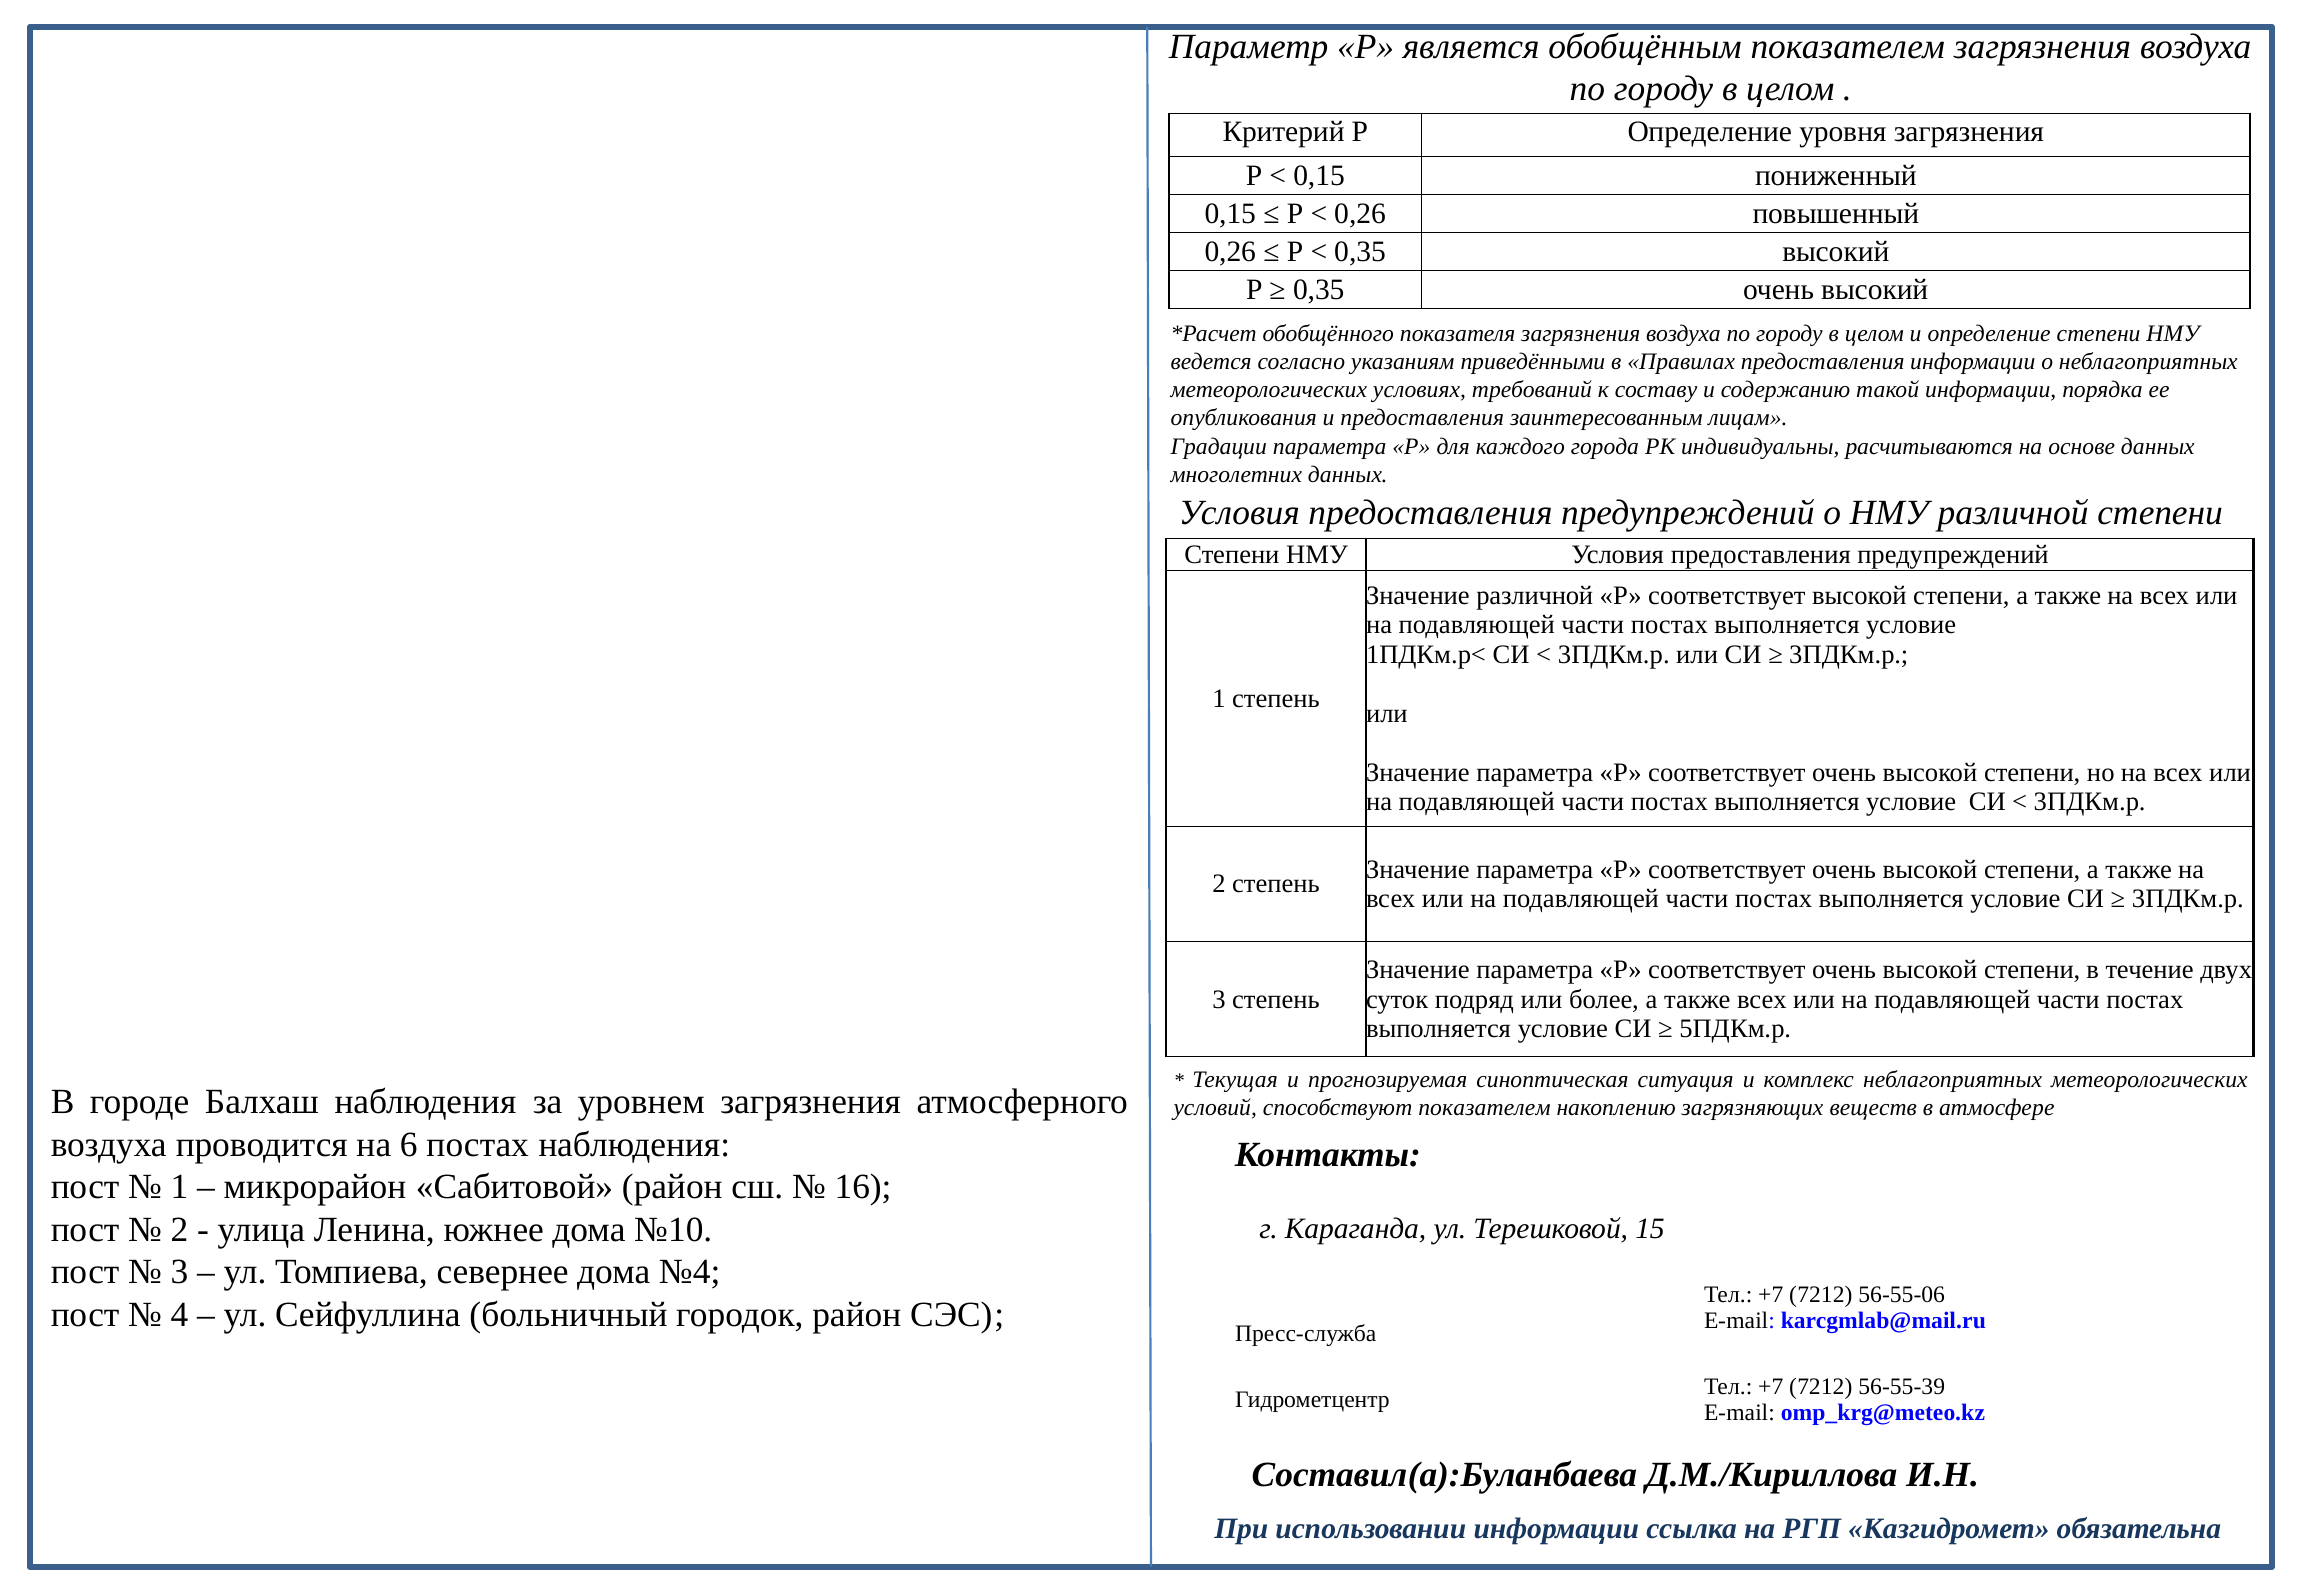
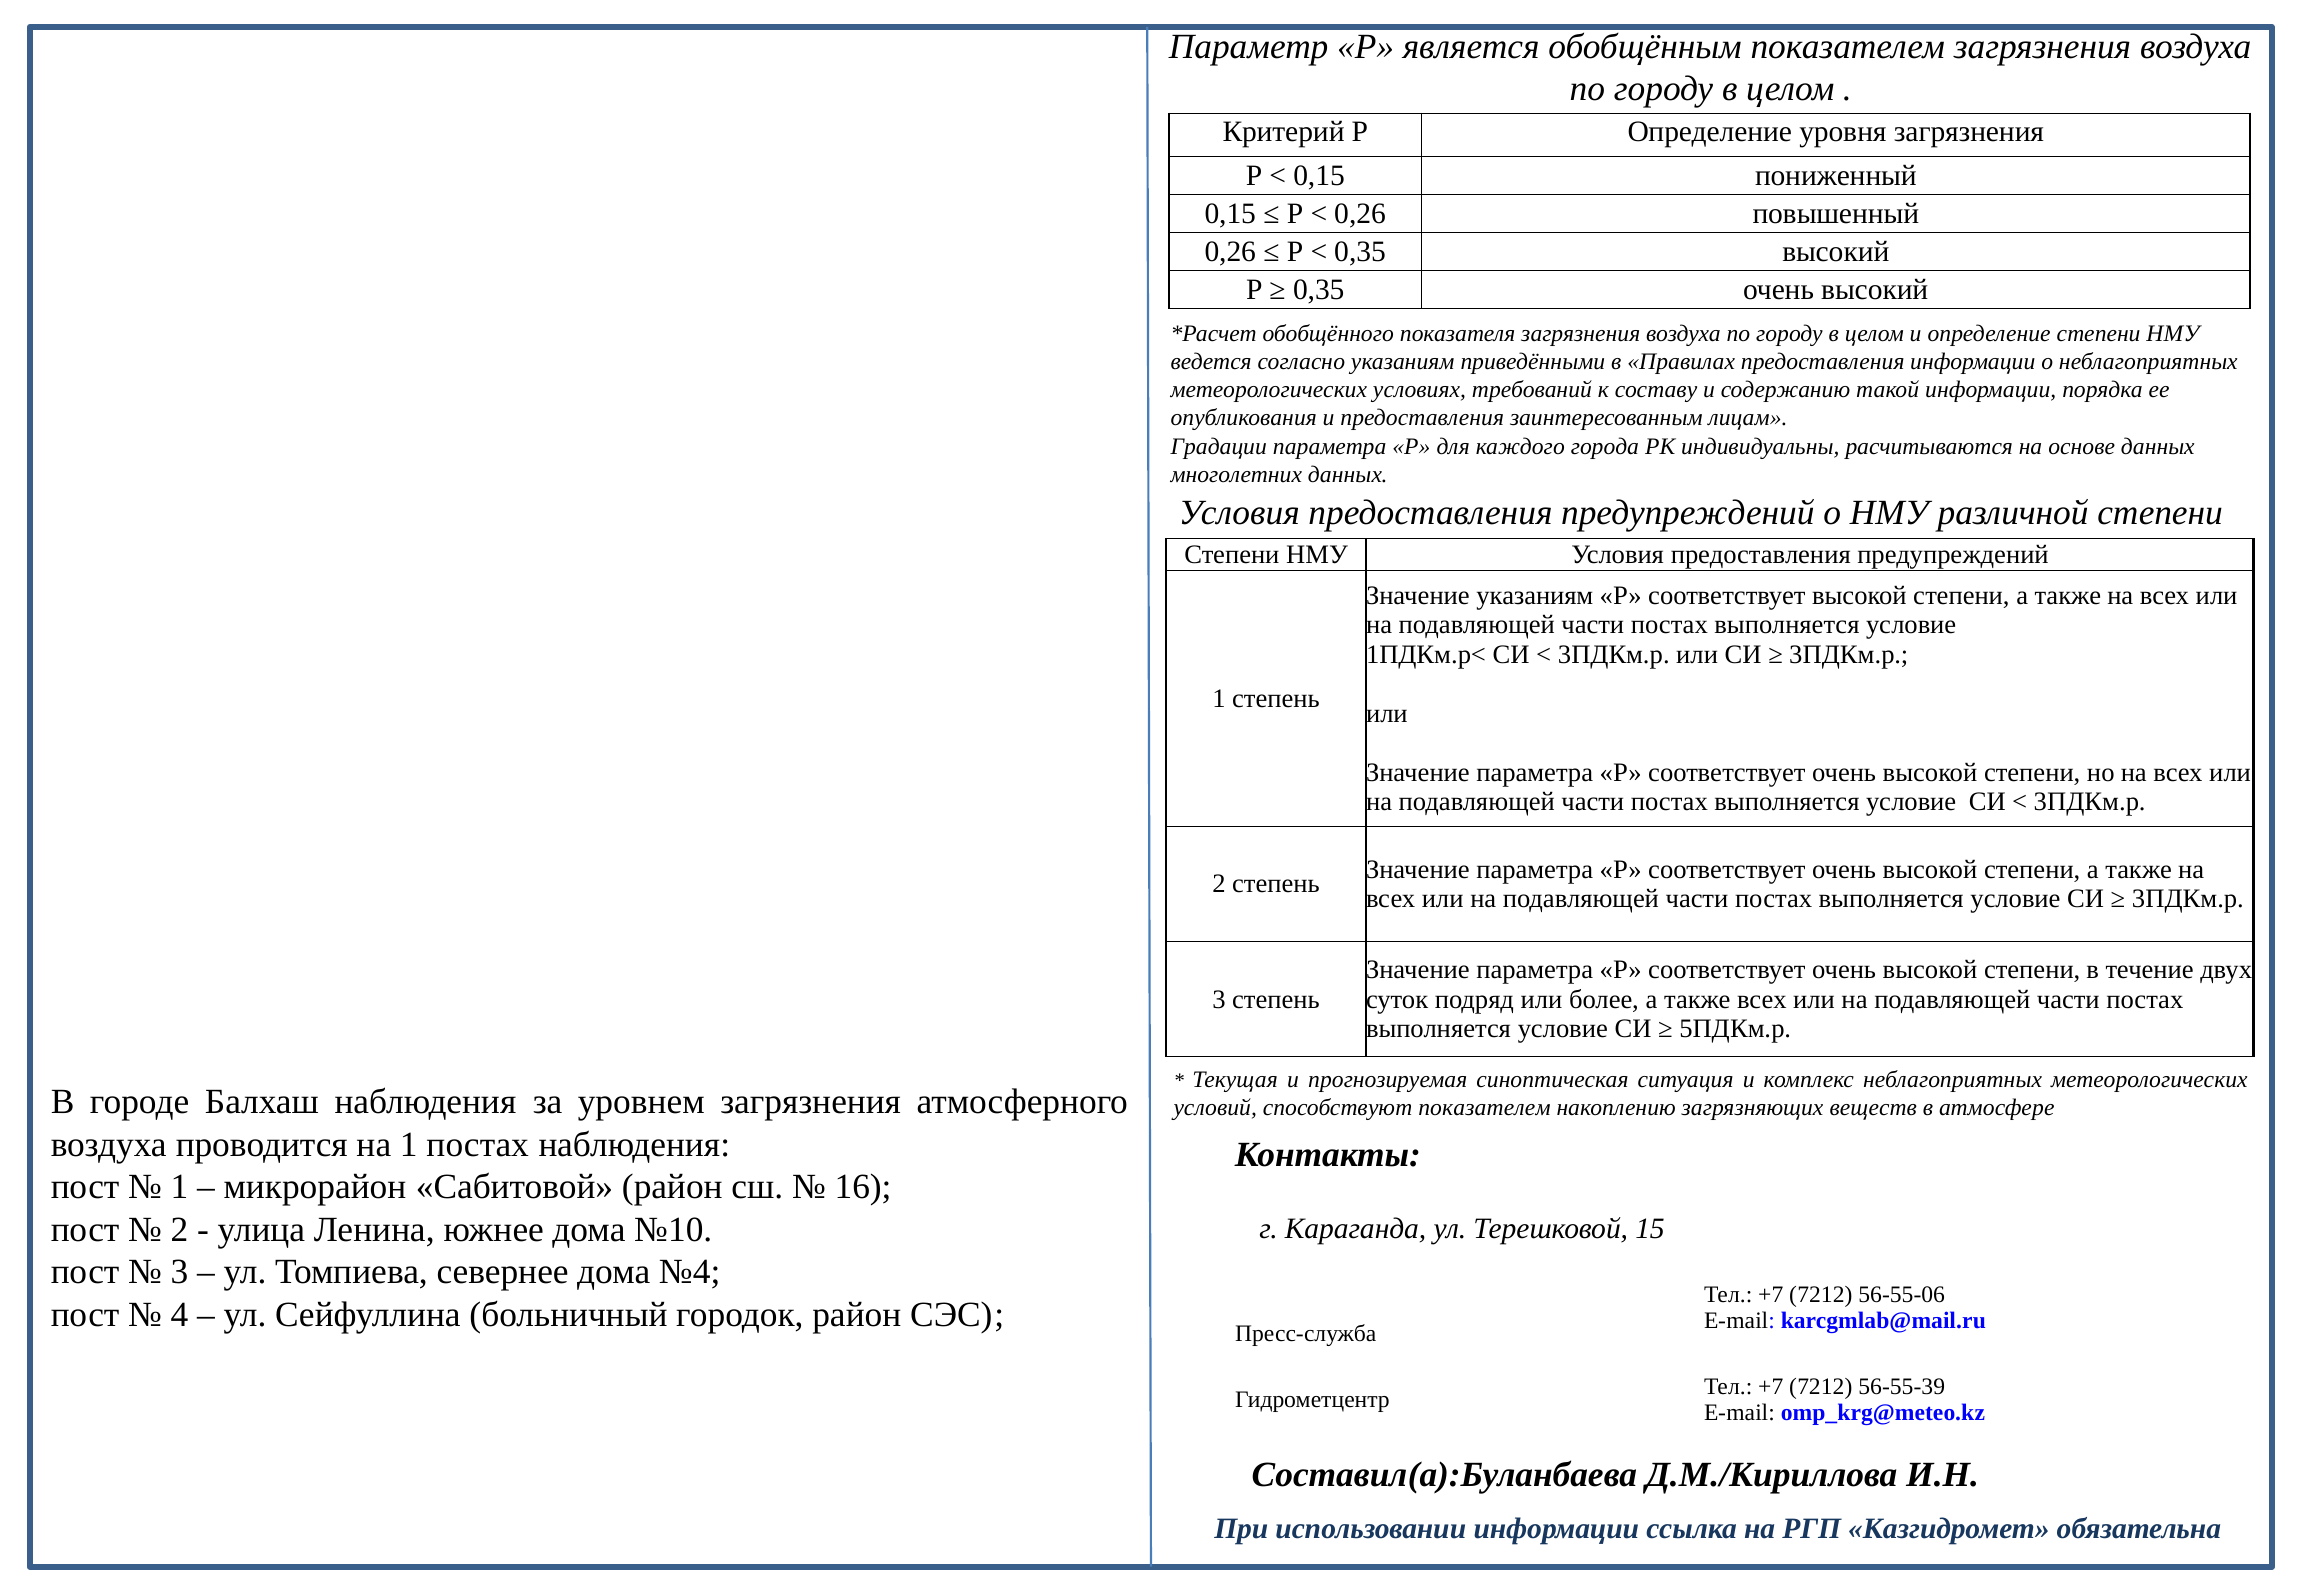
Значение различной: различной -> указаниям (1535, 595)
на 6: 6 -> 1 (409, 1144)
